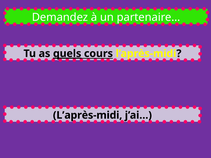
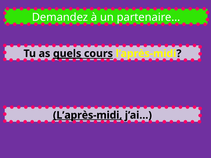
L’après-midi underline: none -> present (88, 115)
